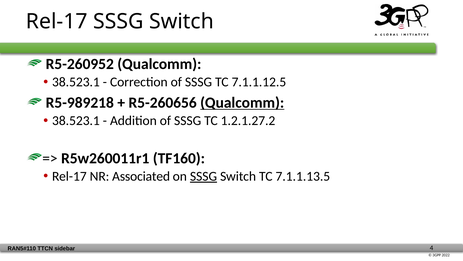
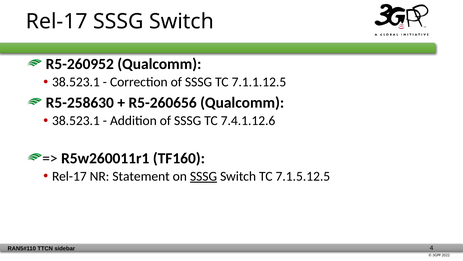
R5-989218: R5-989218 -> R5-258630 (80, 102)
Qualcomm underline: present -> none (242, 102)
1.2.1.27.2: 1.2.1.27.2 -> 7.4.1.12.6 (248, 120)
Associated: Associated -> Statement (141, 176)
7.1.1.13.5: 7.1.1.13.5 -> 7.1.5.12.5 (303, 176)
